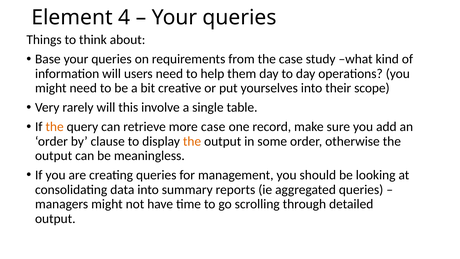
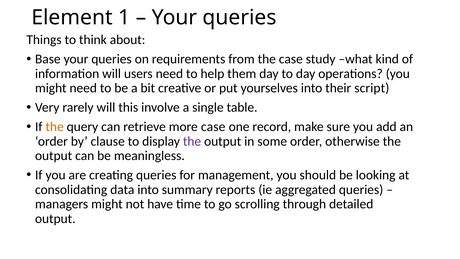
4: 4 -> 1 (124, 17)
scope: scope -> script (372, 88)
the colour: orange -> purple (192, 141)
